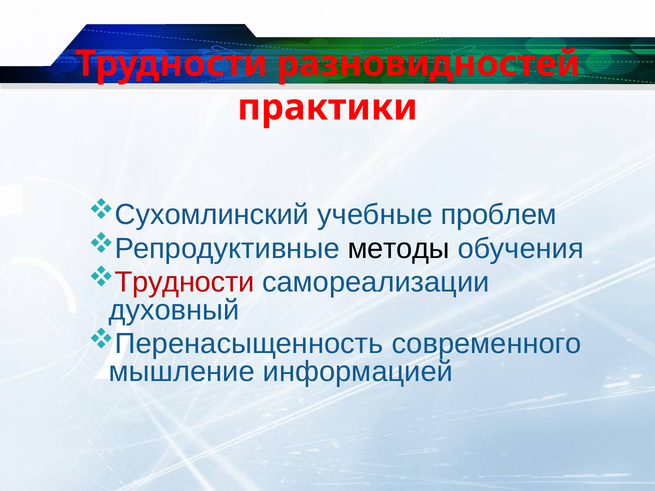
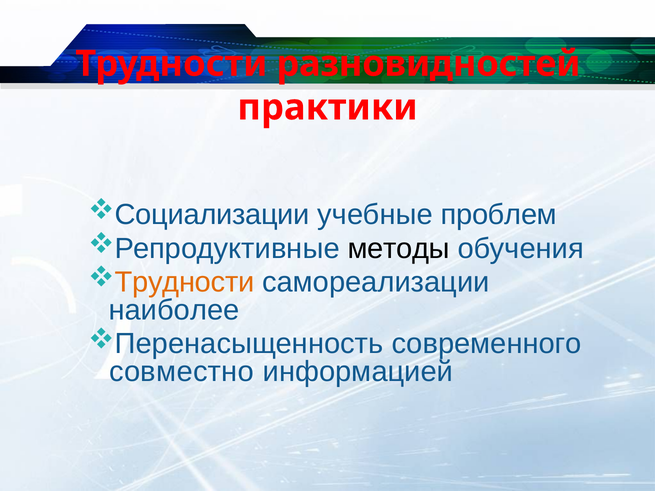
Сухомлинский: Сухомлинский -> Социализации (212, 215)
Трудности colour: red -> orange (185, 282)
духовный: духовный -> наиболее (174, 310)
мышление: мышление -> совместно (182, 372)
